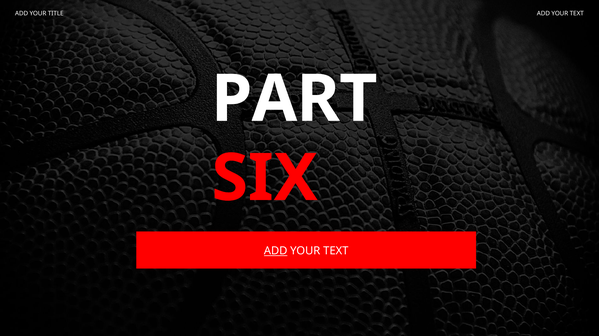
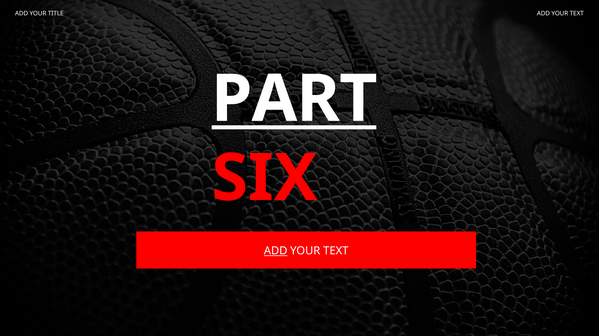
PART underline: none -> present (294, 99)
